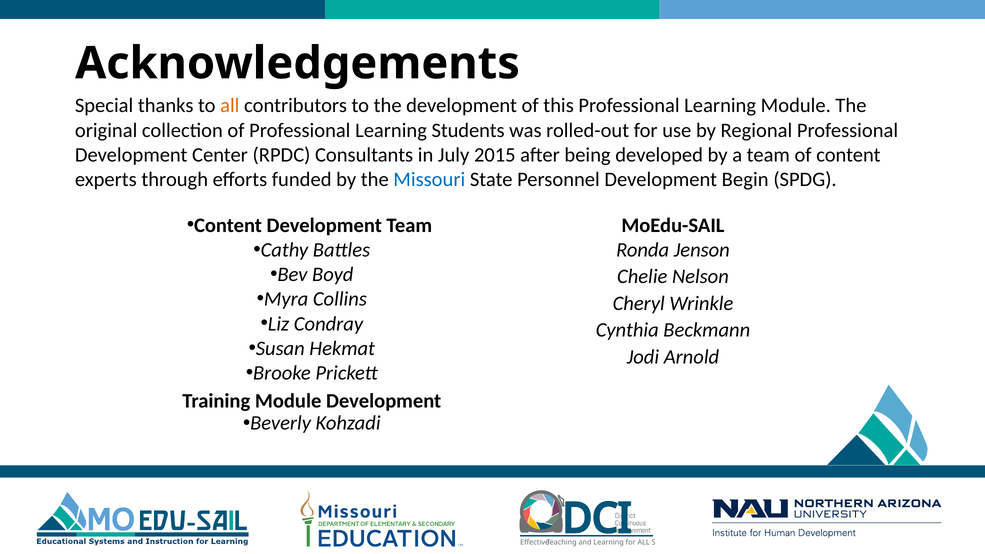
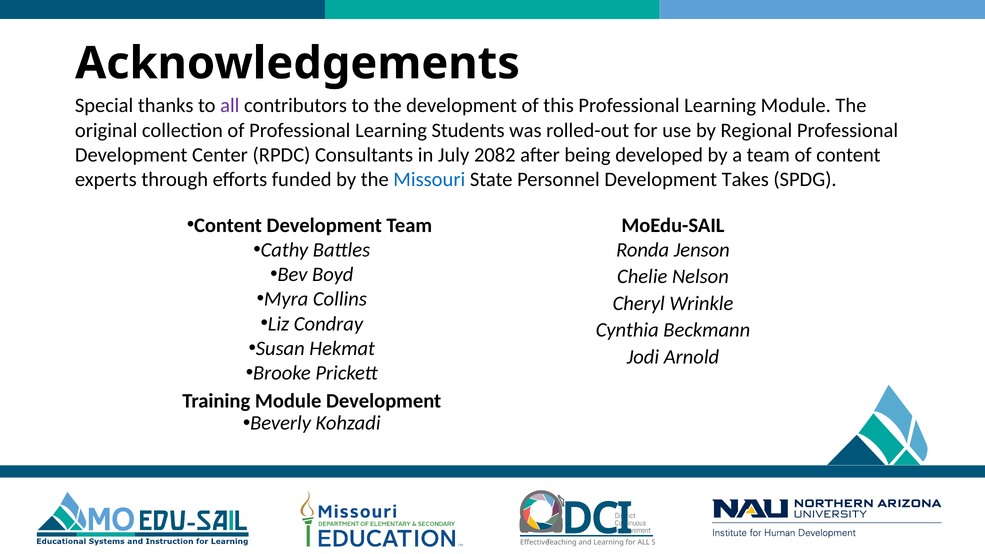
all colour: orange -> purple (230, 106)
2015: 2015 -> 2082 (495, 155)
Begin: Begin -> Takes (745, 180)
